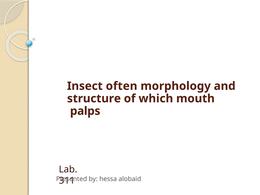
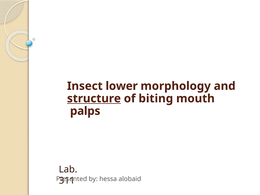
often: often -> lower (122, 86)
structure underline: none -> present (94, 99)
which: which -> biting (156, 99)
